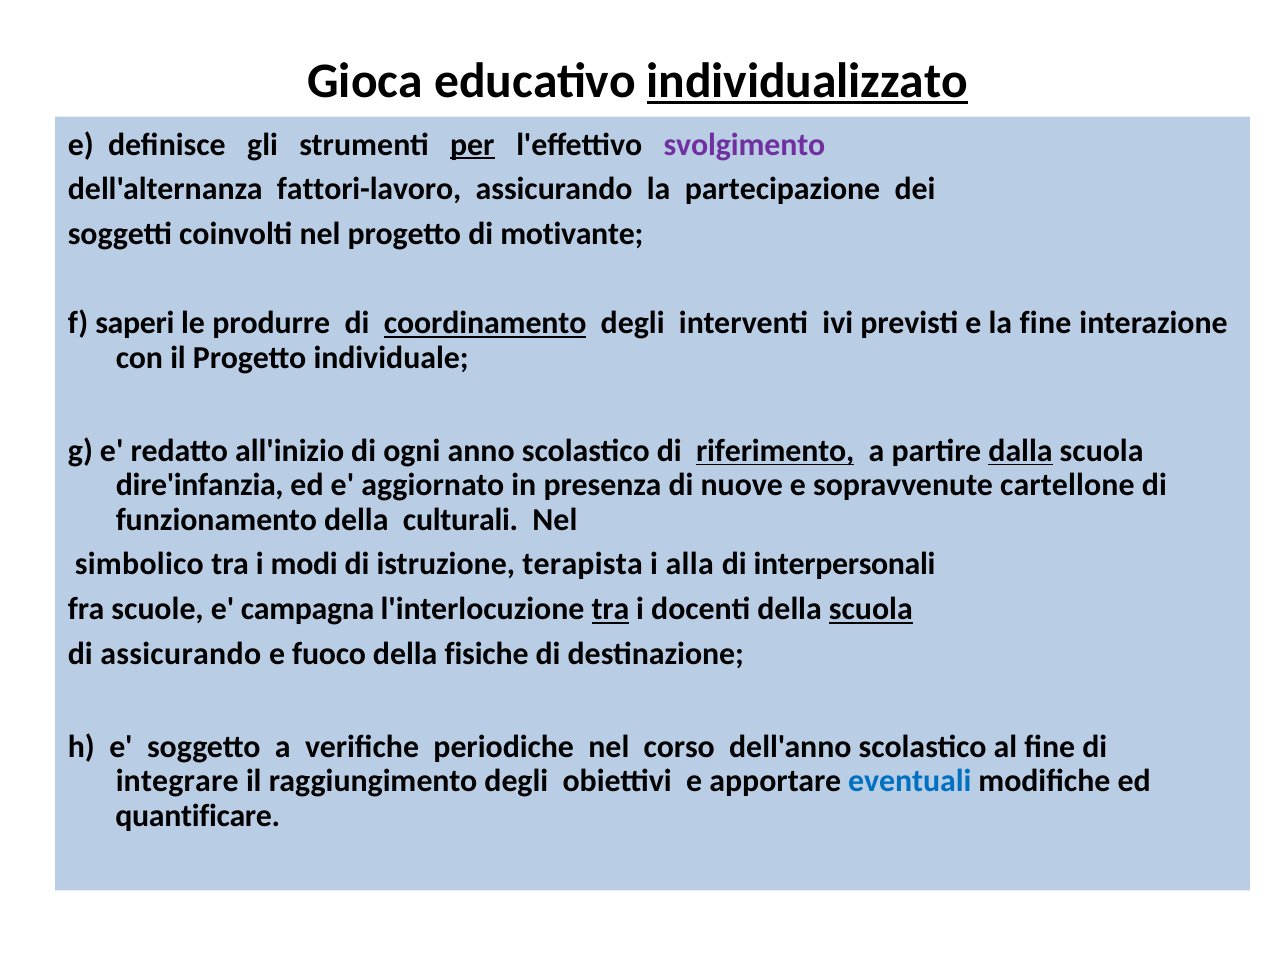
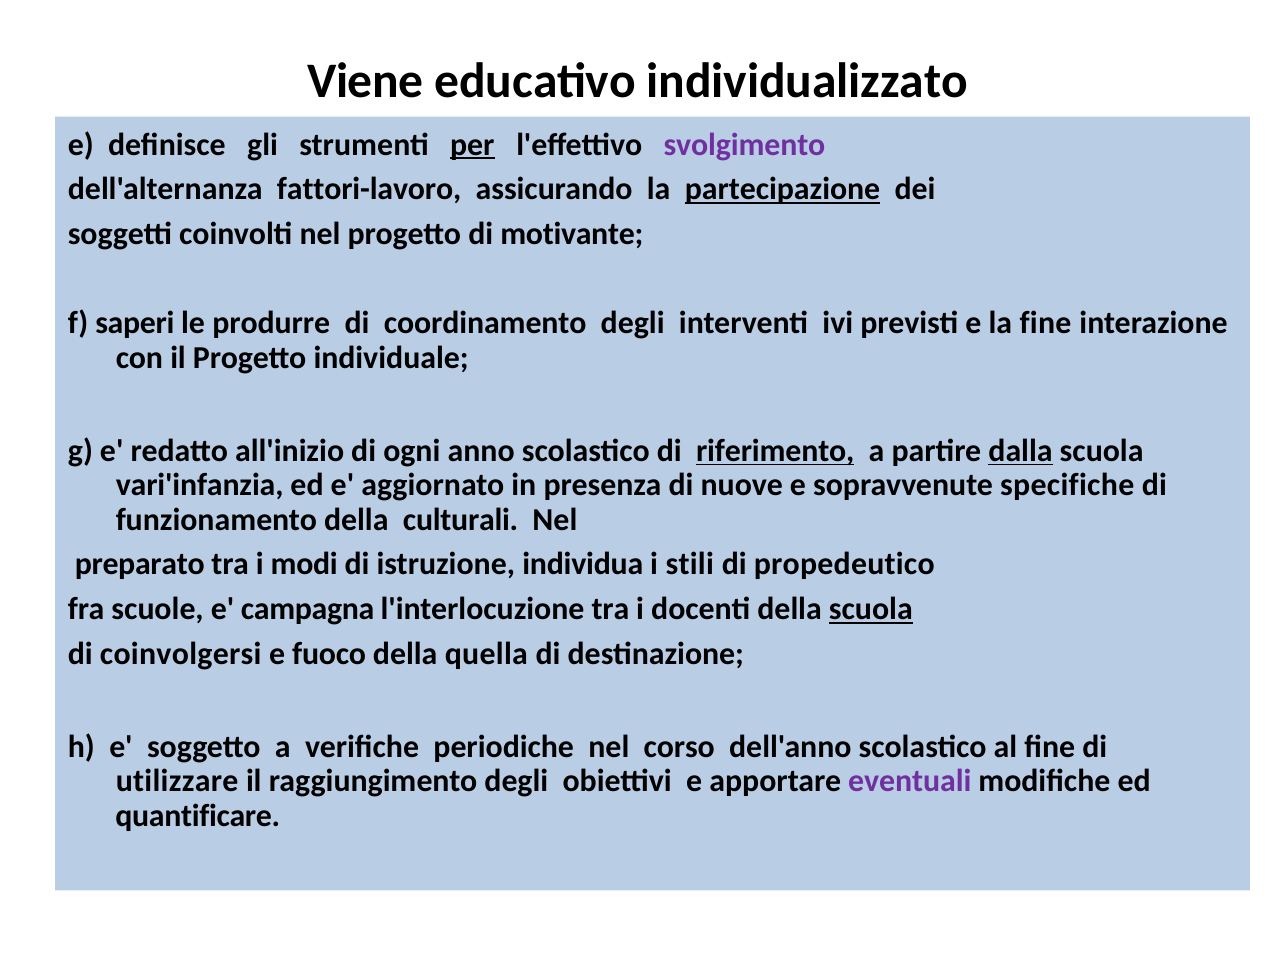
Gioca: Gioca -> Viene (365, 81)
individualizzato underline: present -> none (807, 81)
partecipazione underline: none -> present (783, 189)
coordinamento underline: present -> none (485, 323)
dire'infanzia: dire'infanzia -> vari'infanzia (200, 485)
cartellone: cartellone -> specifiche (1067, 485)
simbolico: simbolico -> preparato (140, 564)
terapista: terapista -> individua (583, 564)
alla: alla -> stili (690, 564)
interpersonali: interpersonali -> propedeutico (844, 564)
tra underline: present -> none (610, 609)
di assicurando: assicurando -> coinvolgersi (181, 653)
fisiche: fisiche -> quella (486, 653)
integrare: integrare -> utilizzare (177, 781)
eventuali colour: blue -> purple (910, 781)
